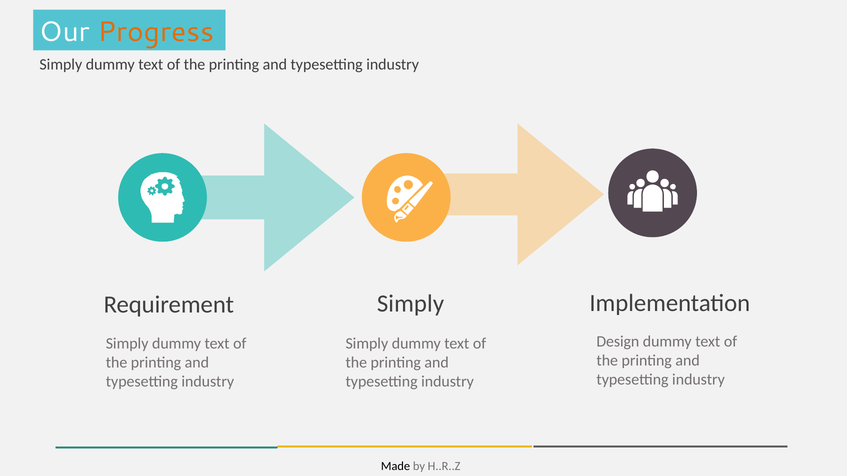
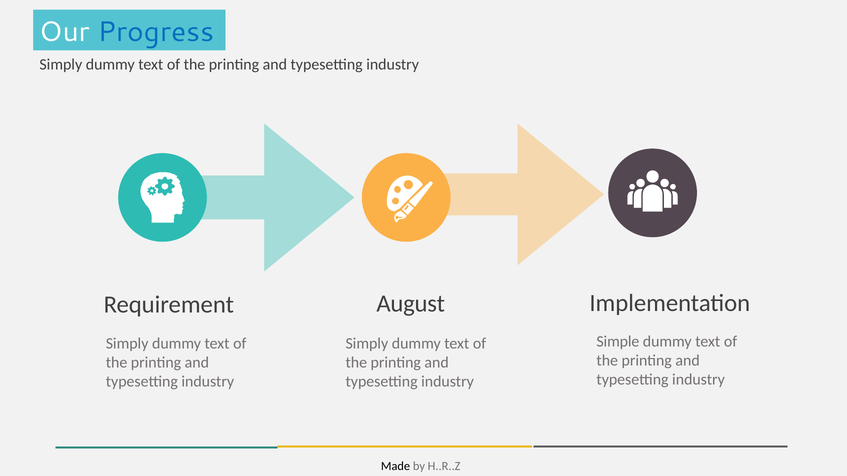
Progress colour: orange -> blue (156, 32)
Simply: Simply -> August (411, 304)
Design: Design -> Simple (618, 342)
